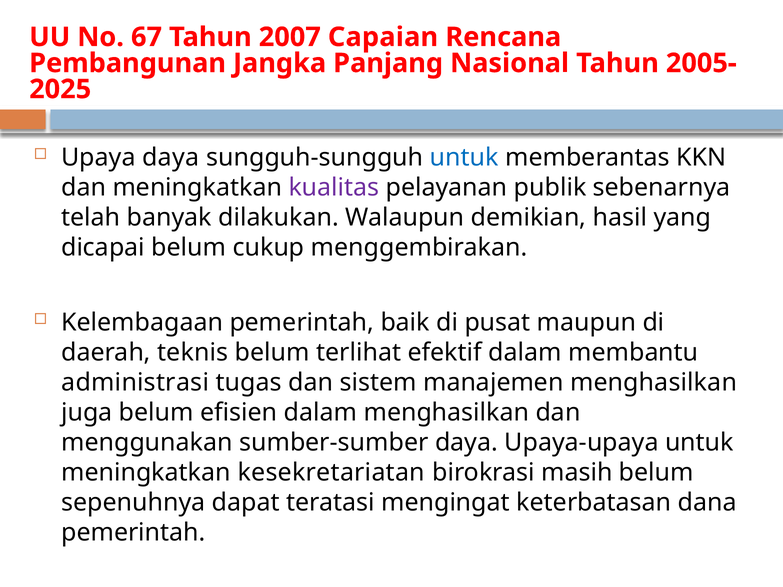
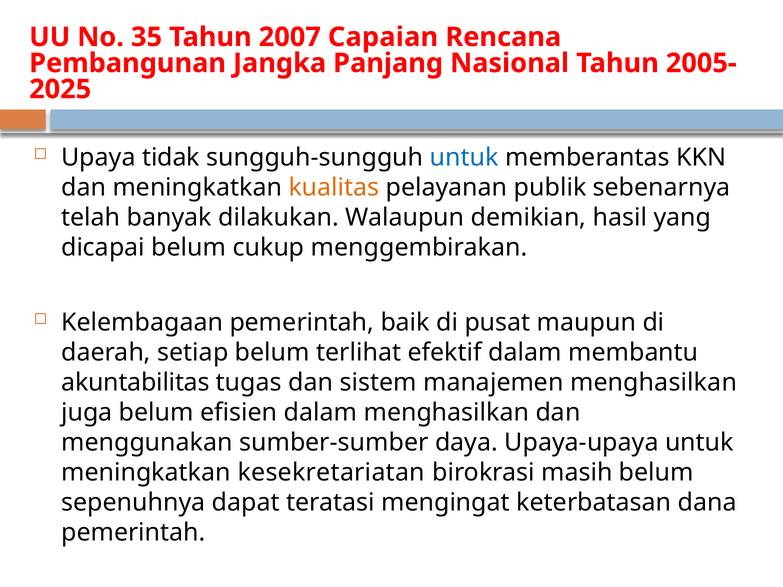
67: 67 -> 35 (147, 37)
Upaya daya: daya -> tidak (171, 158)
kualitas colour: purple -> orange (334, 188)
teknis: teknis -> setiap (193, 353)
administrasi: administrasi -> akuntabilitas (135, 383)
